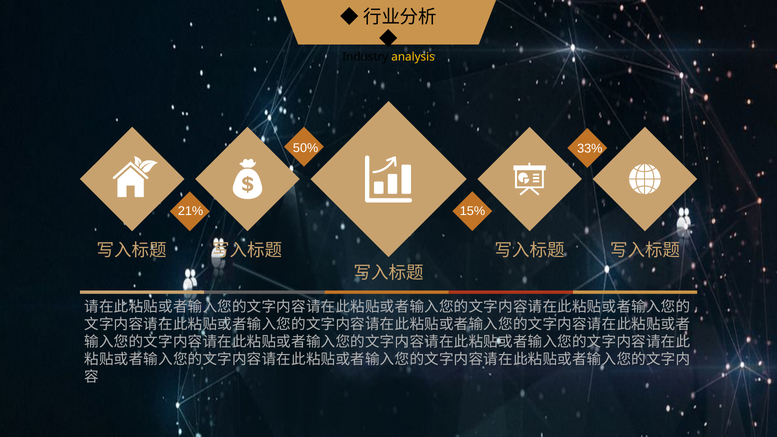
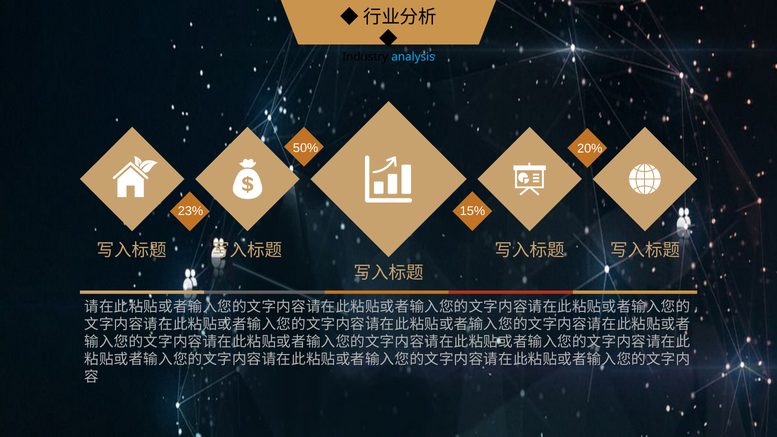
analysis colour: yellow -> light blue (413, 57)
33%: 33% -> 20% (590, 149)
21%: 21% -> 23% (191, 211)
